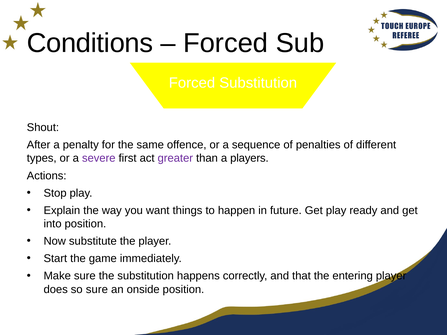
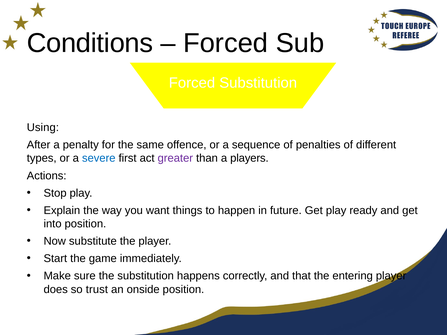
Shout: Shout -> Using (43, 128)
severe colour: purple -> blue (99, 158)
so sure: sure -> trust (97, 290)
